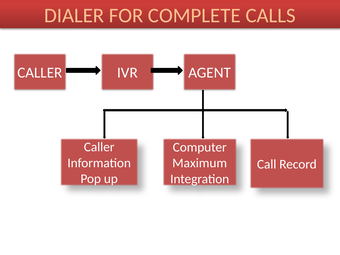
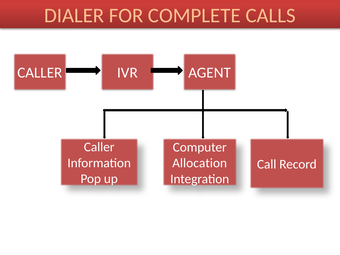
Maximum: Maximum -> Allocation (200, 163)
